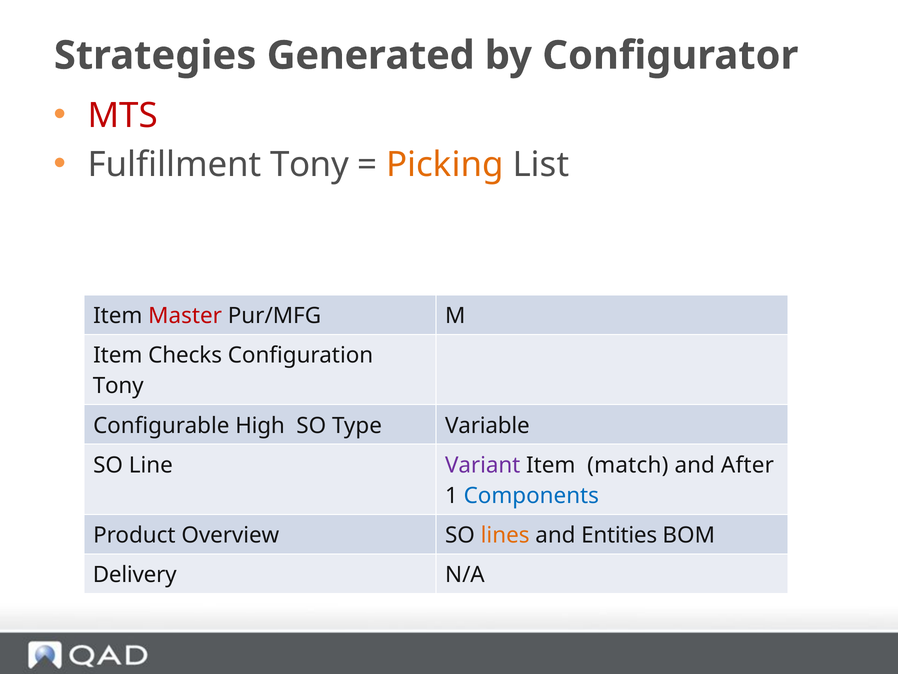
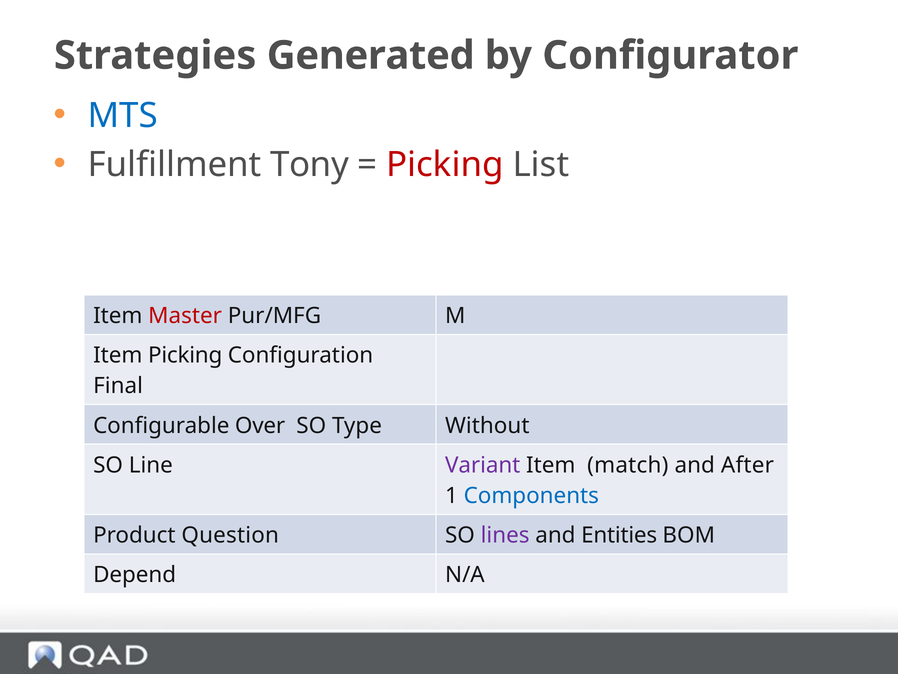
MTS colour: red -> blue (123, 115)
Picking colour: orange -> red (445, 164)
Item Checks: Checks -> Picking (185, 355)
Tony: Tony -> Final (118, 386)
High: High -> Over (260, 425)
Variable: Variable -> Without (487, 425)
Overview: Overview -> Question (230, 535)
lines colour: orange -> purple (505, 535)
Delivery: Delivery -> Depend (135, 575)
